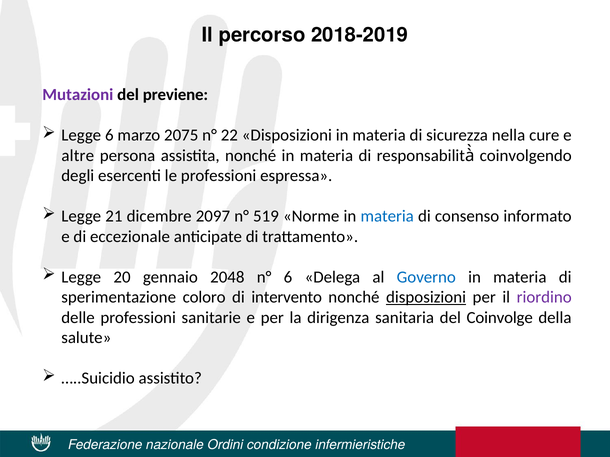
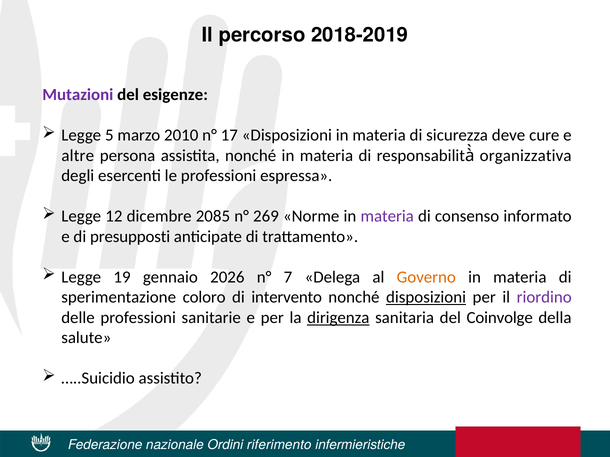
previene: previene -> esigenze (175, 95)
Legge 6: 6 -> 5 (109, 135)
2075: 2075 -> 2010 (181, 135)
22: 22 -> 17 (229, 135)
nella: nella -> deve (509, 135)
coinvolgendo: coinvolgendo -> organizzativa (526, 156)
21: 21 -> 12 (114, 216)
2097: 2097 -> 2085 (213, 216)
519: 519 -> 269 (266, 216)
materia colour: blue -> purple (387, 216)
eccezionale: eccezionale -> presupposti (130, 237)
20: 20 -> 19 (122, 277)
2048: 2048 -> 2026 (227, 277)
n° 6: 6 -> 7 (288, 277)
Governo colour: blue -> orange (426, 277)
dirigenza underline: none -> present (338, 318)
condizione: condizione -> riferimento (279, 445)
